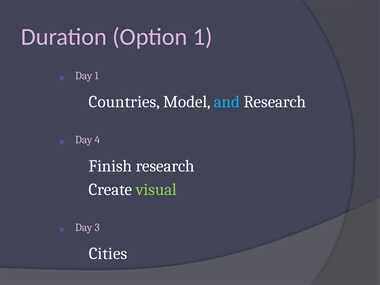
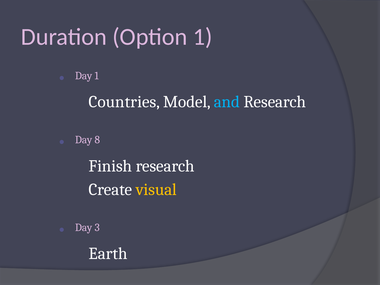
4: 4 -> 8 (97, 140)
visual colour: light green -> yellow (156, 190)
Cities: Cities -> Earth (108, 254)
